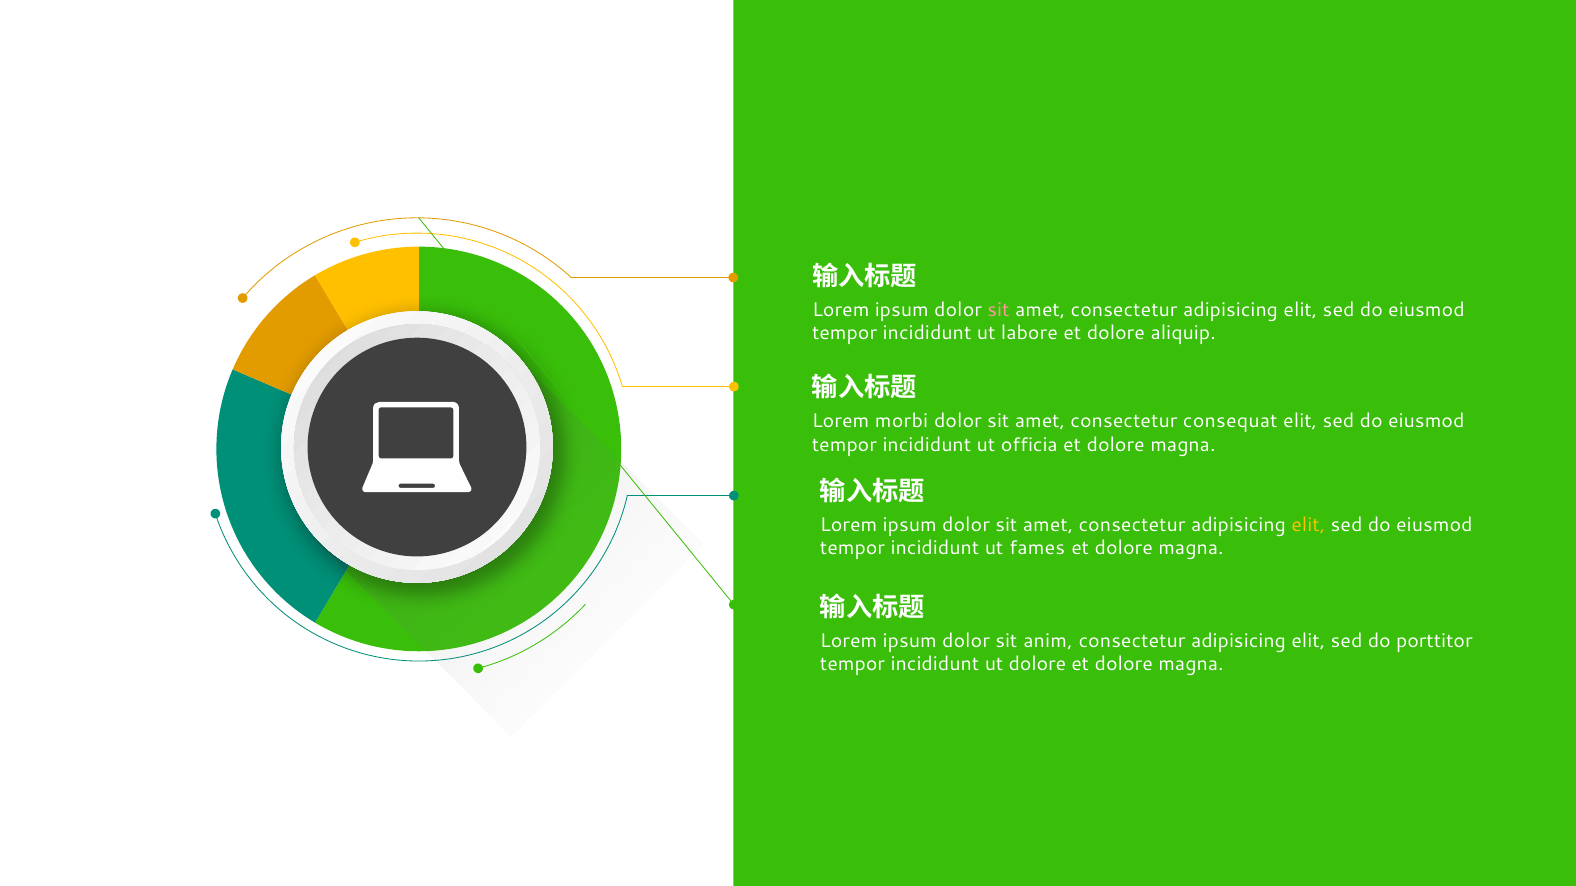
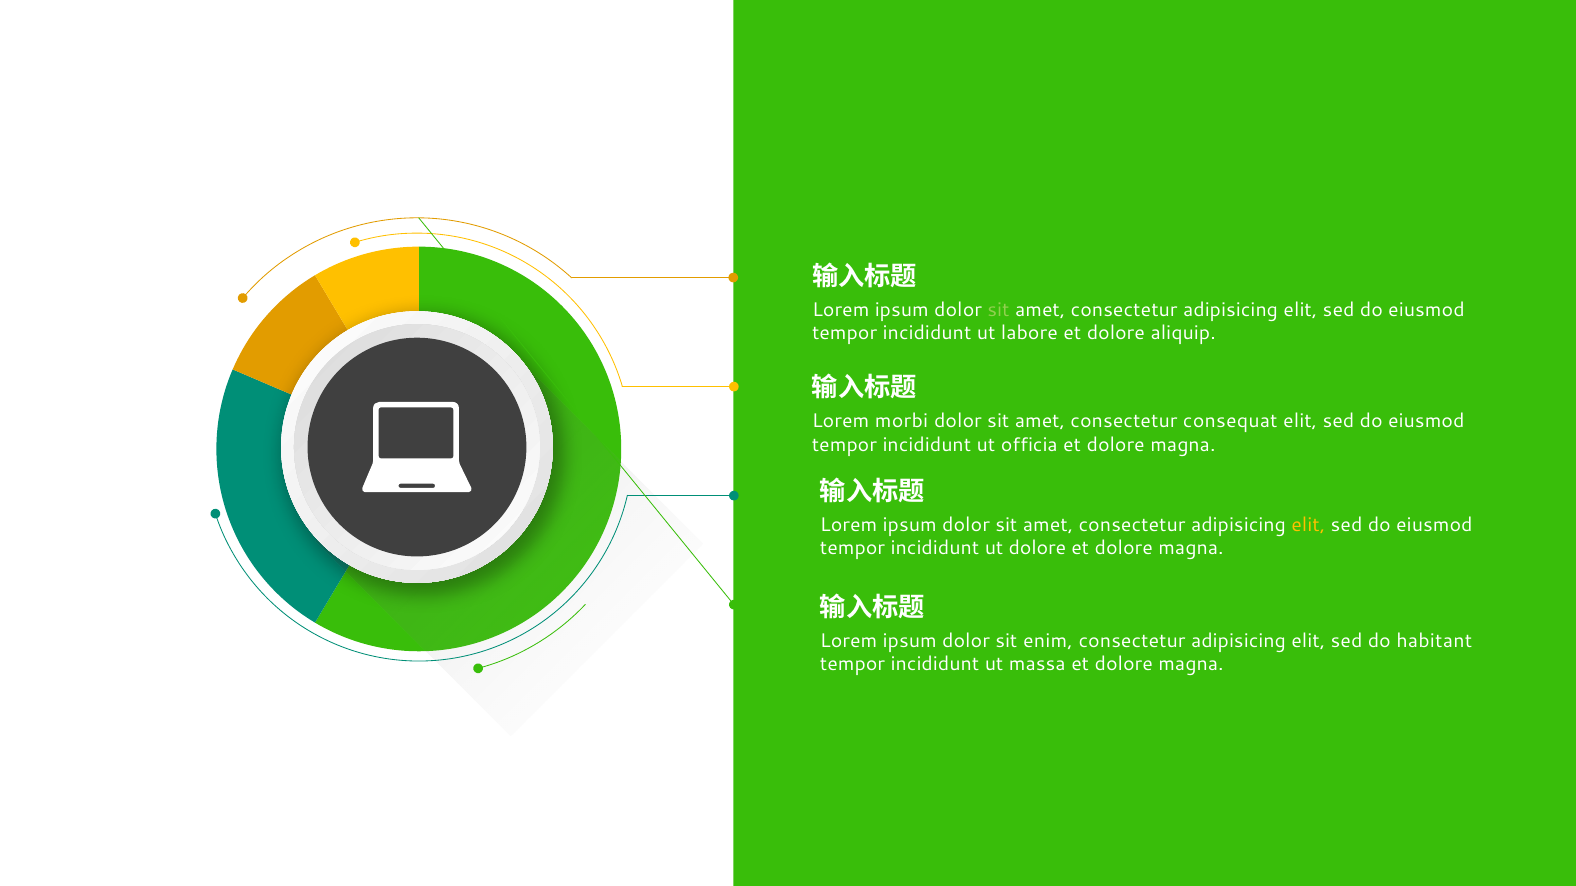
sit colour: pink -> light green (998, 310)
ut fames: fames -> dolore (1037, 549)
anim: anim -> enim (1048, 641)
porttitor: porttitor -> habitant (1434, 641)
ut dolore: dolore -> massa (1037, 665)
